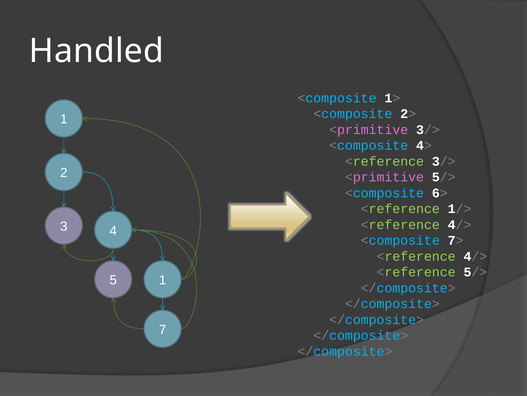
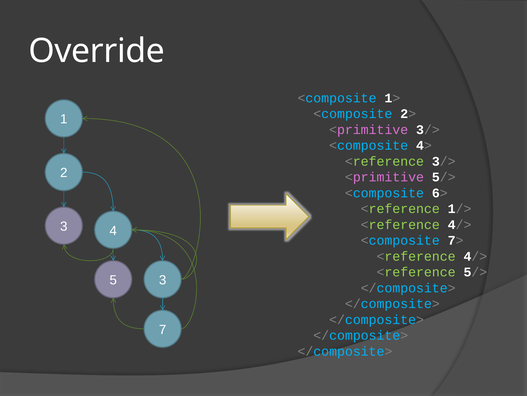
Handled: Handled -> Override (97, 51)
5 1: 1 -> 3 (163, 280)
